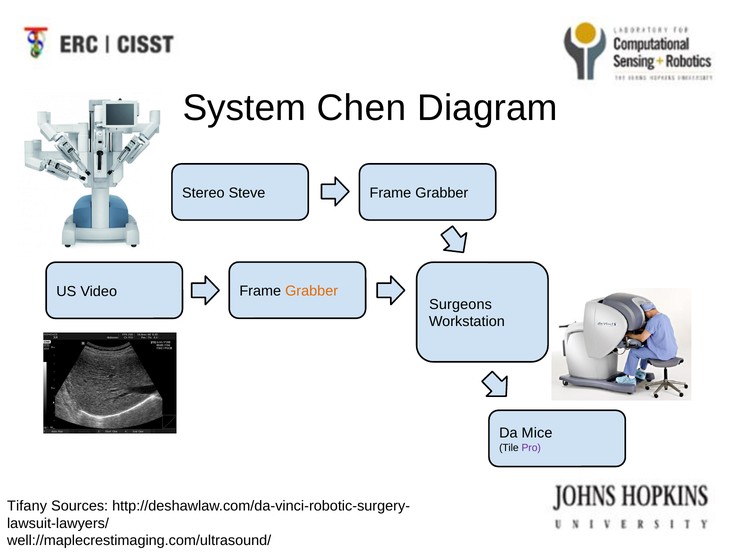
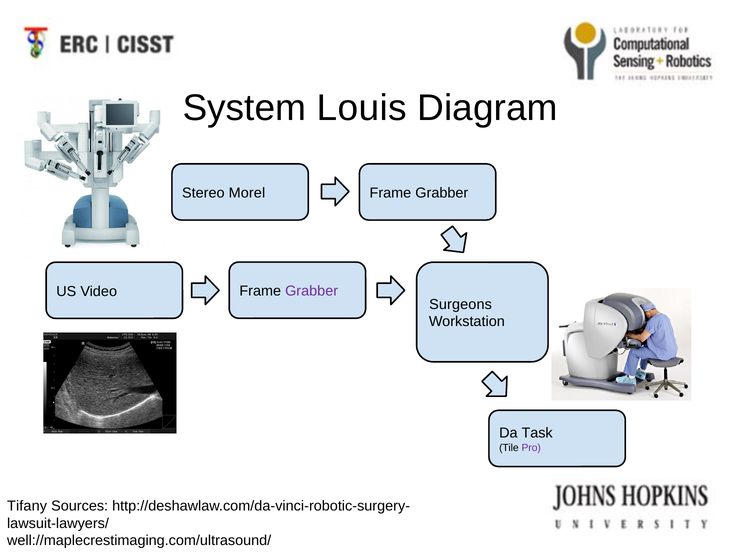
Chen: Chen -> Louis (362, 108)
Steve: Steve -> Morel (247, 193)
Grabber colour: orange -> purple (312, 291)
Mice: Mice -> Task (537, 434)
